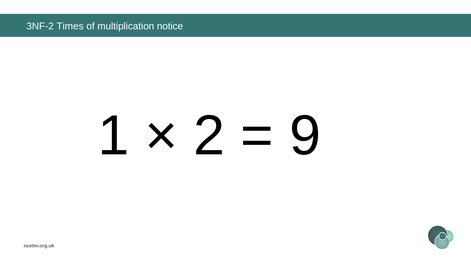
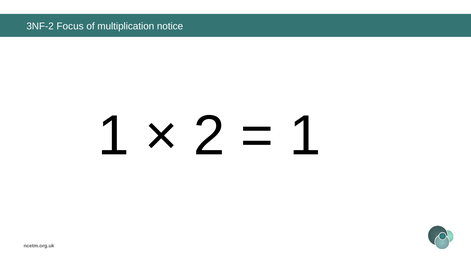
Times: Times -> Focus (70, 26)
9: 9 -> 1 (305, 136)
